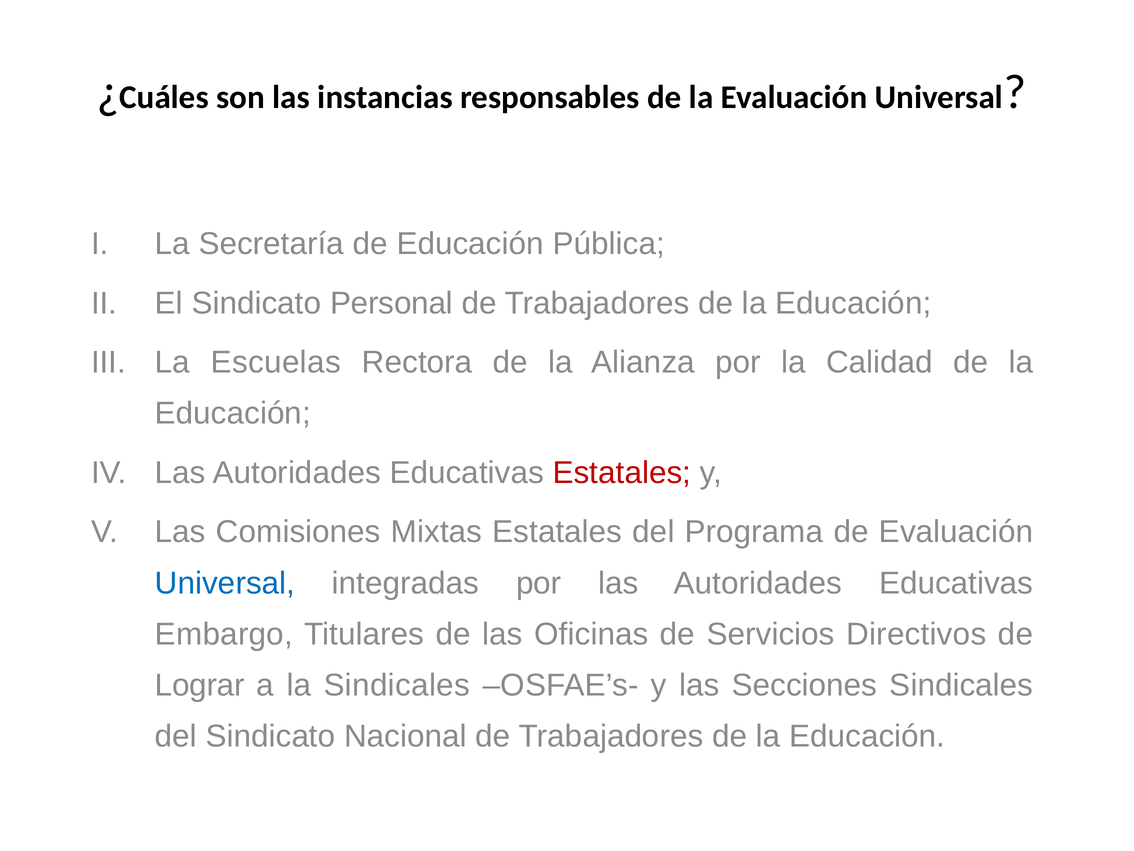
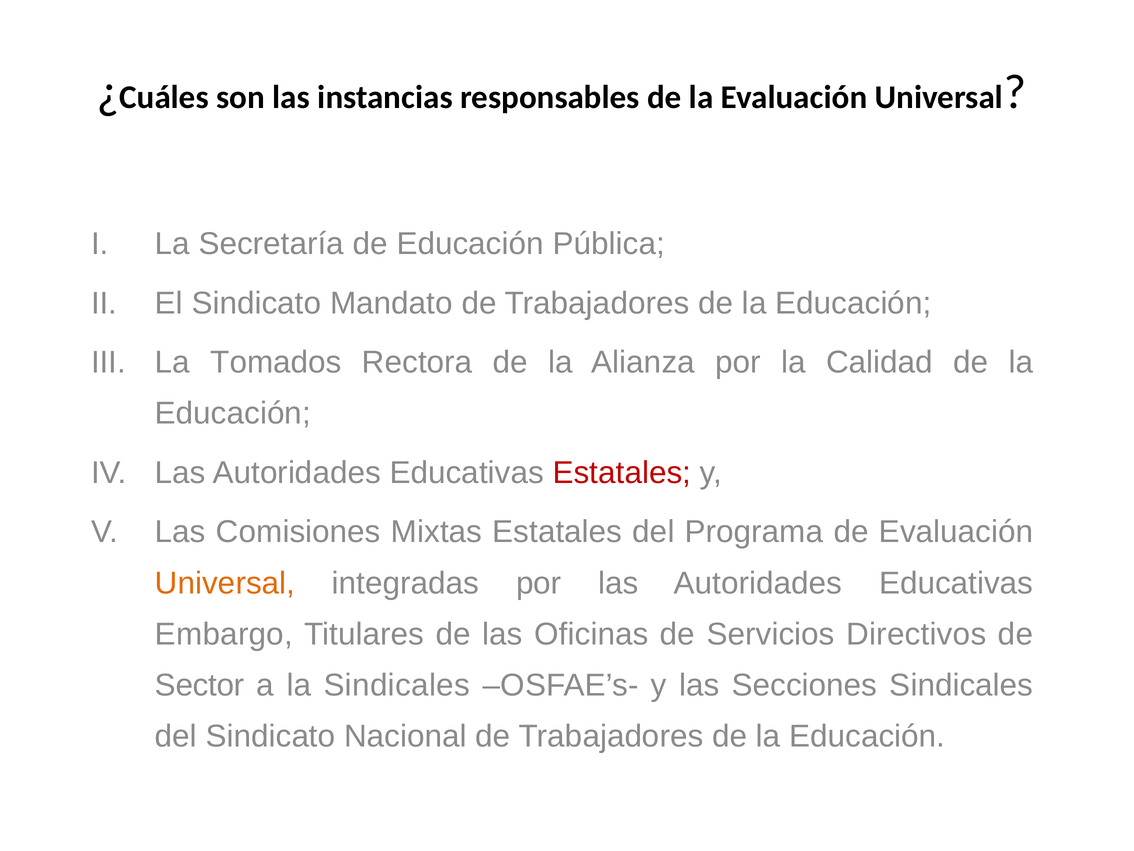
Personal: Personal -> Mandato (391, 303)
Escuelas: Escuelas -> Tomados (276, 362)
Universal colour: blue -> orange (225, 583)
Lograr: Lograr -> Sector (200, 685)
